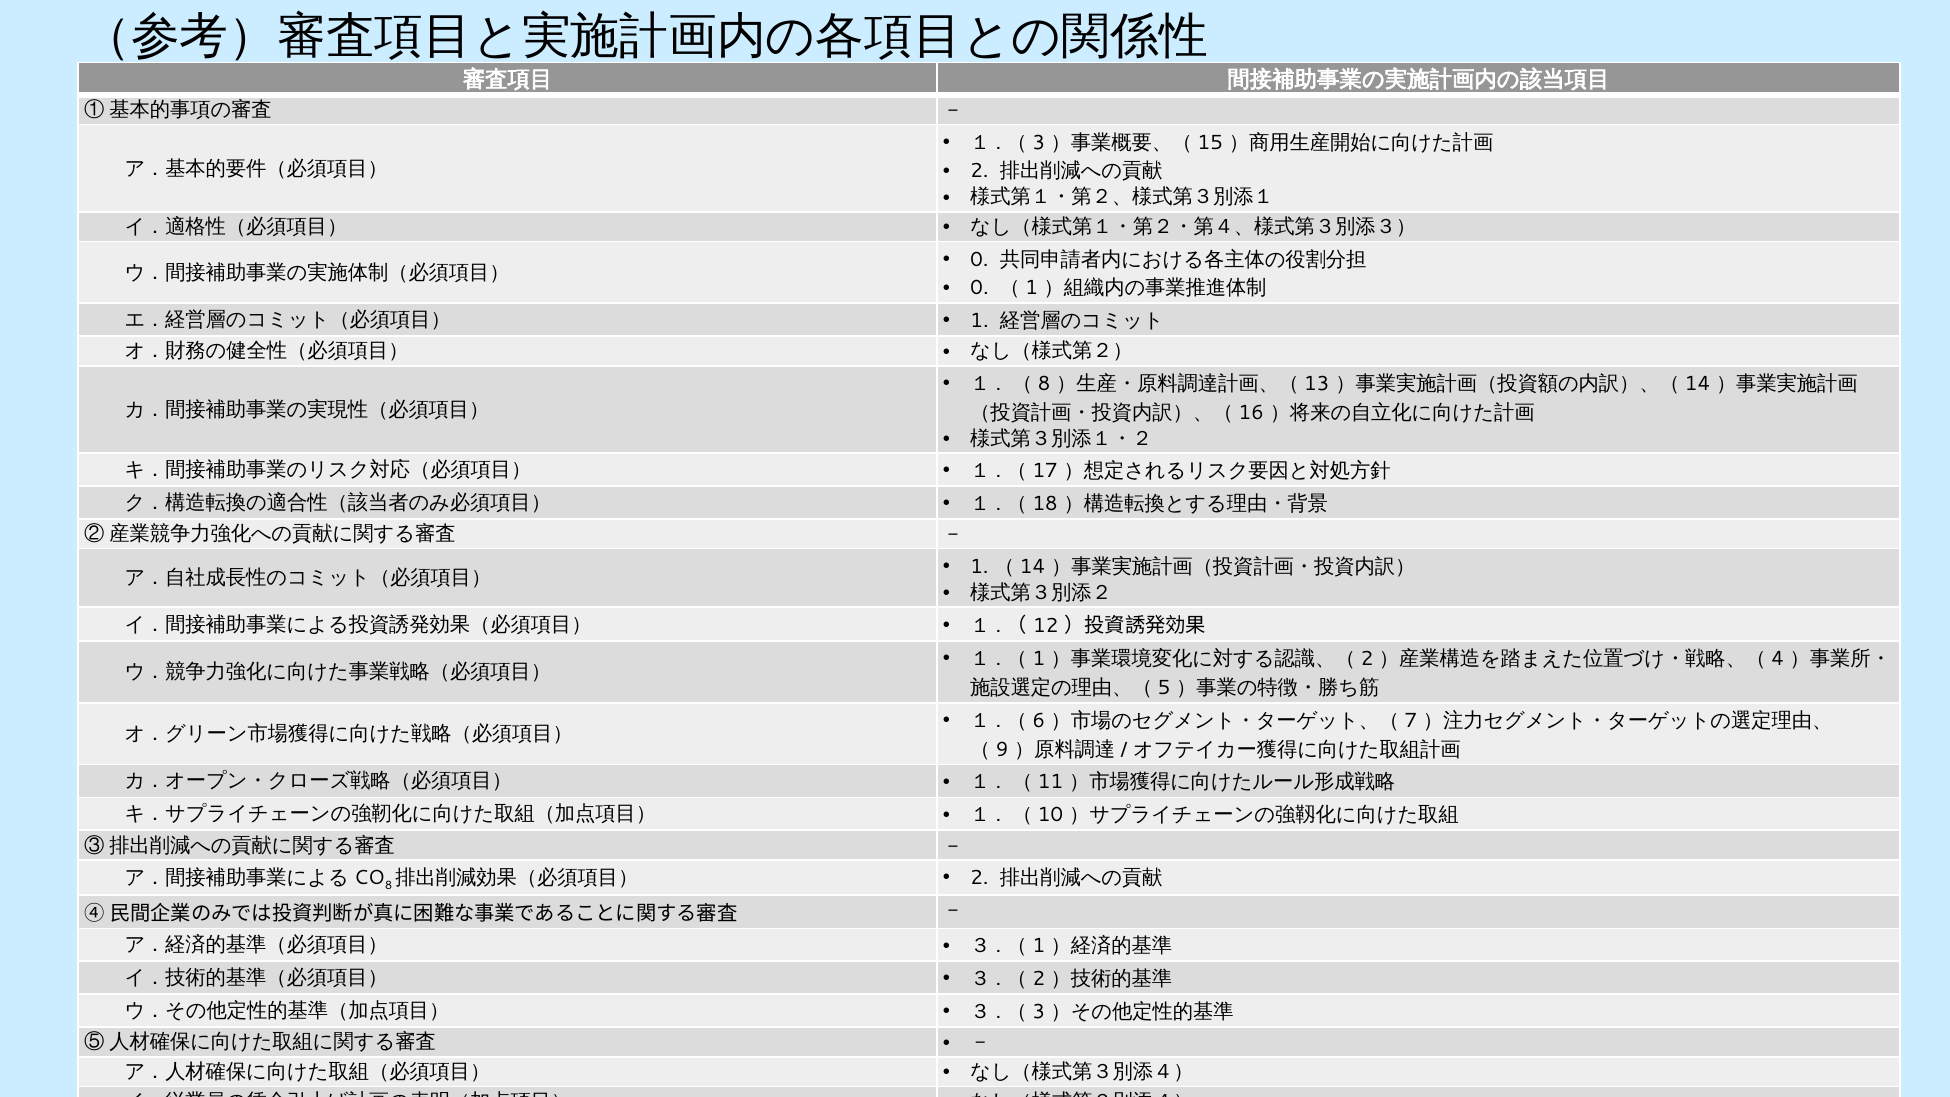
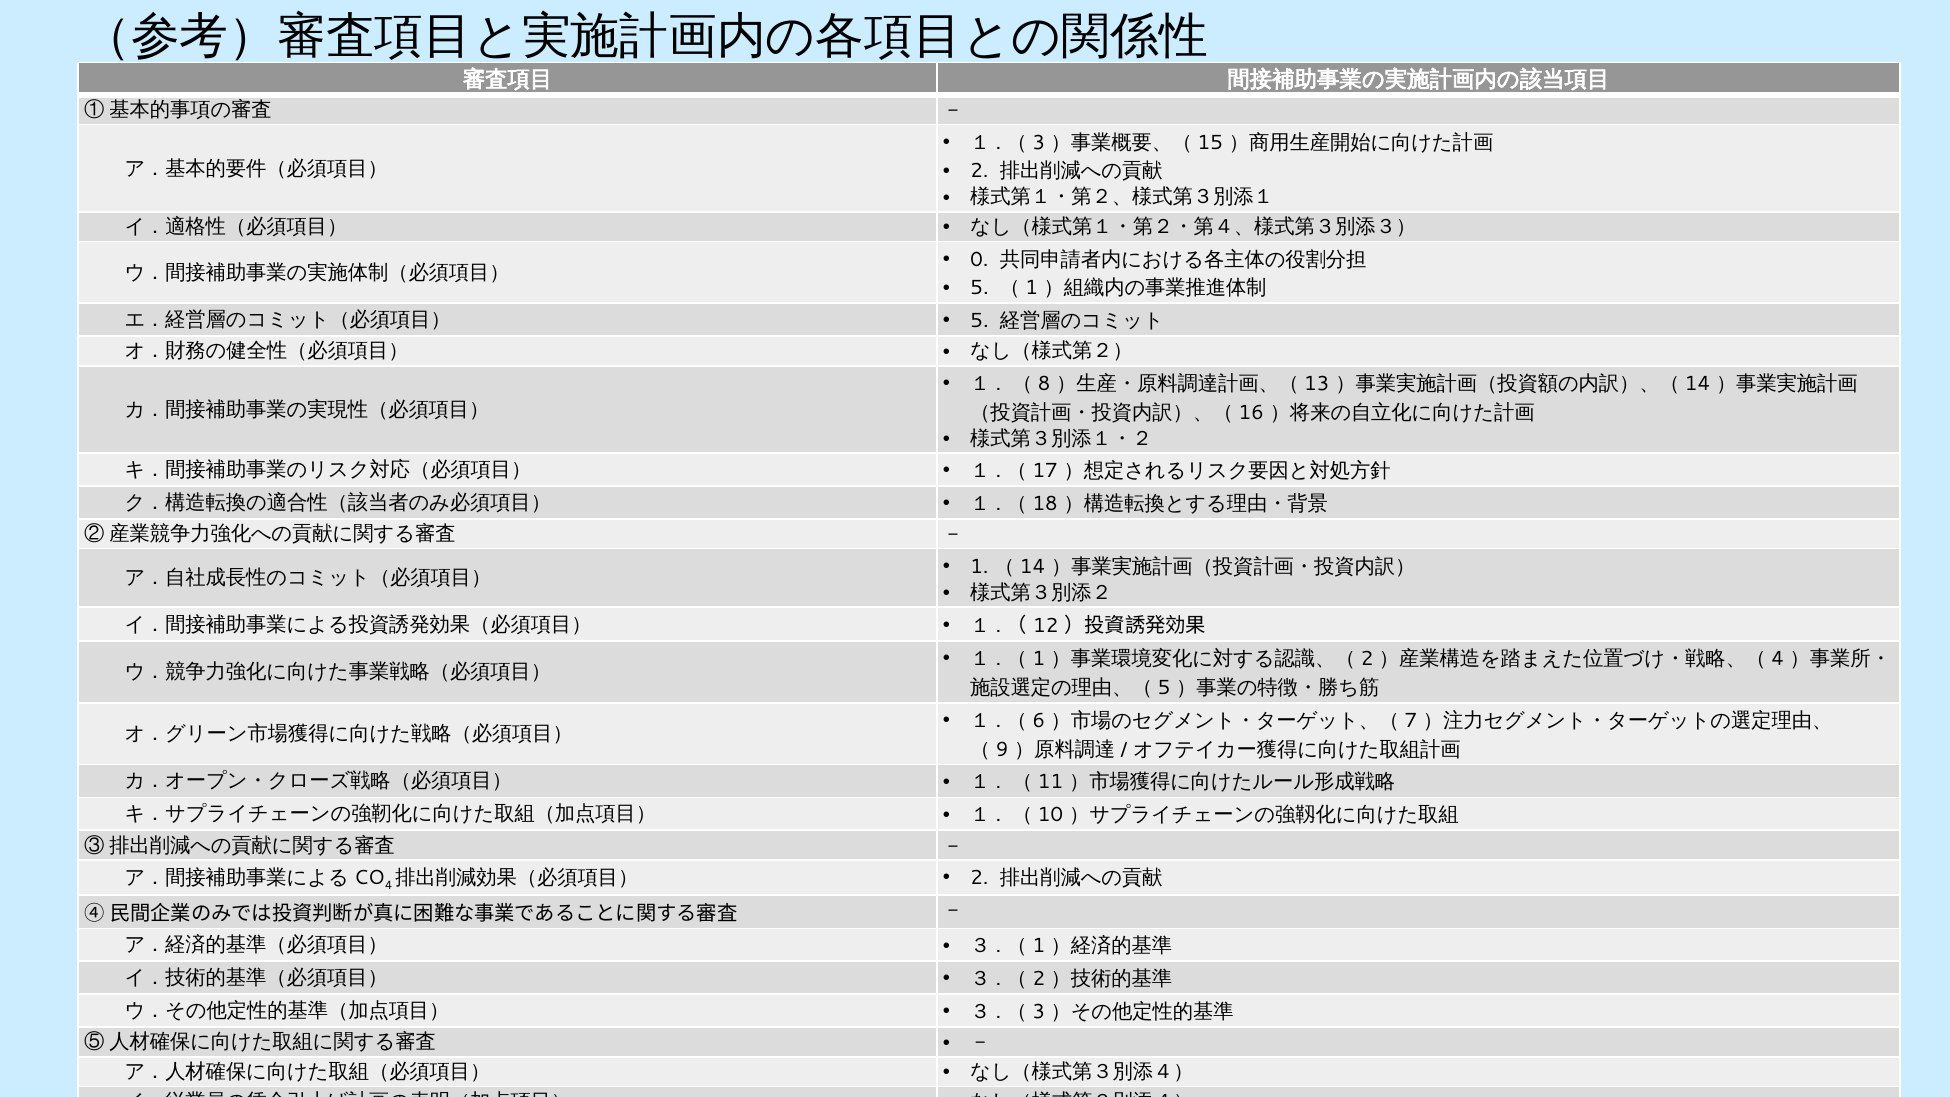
0: 0 -> 5 (979, 288)
1: 1 -> 5 (979, 321)
8: 8 -> 4 (389, 886)
